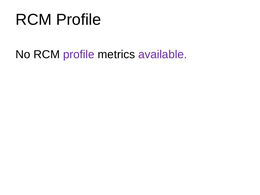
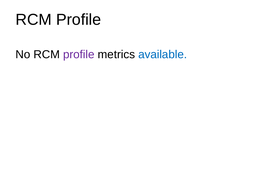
available colour: purple -> blue (163, 55)
